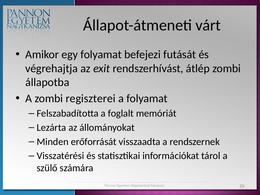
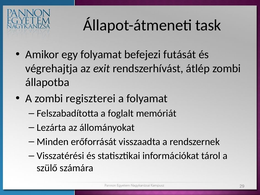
várt: várt -> task (208, 25)
